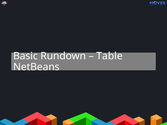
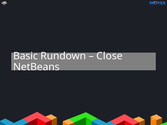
Table: Table -> Close (109, 56)
